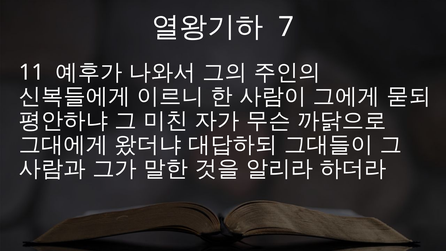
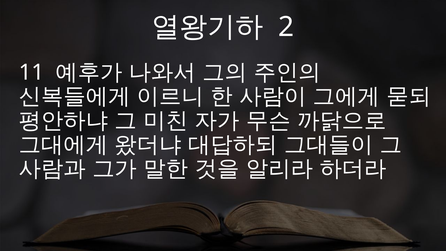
7: 7 -> 2 (286, 27)
